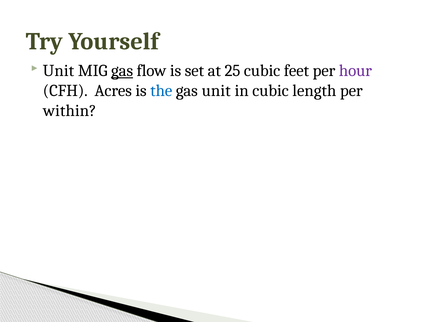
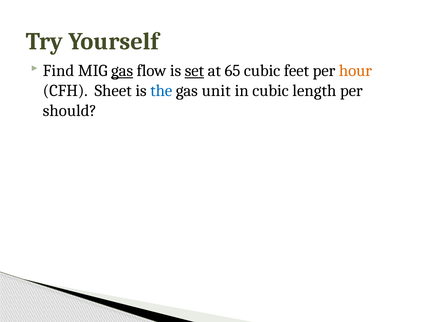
Unit: Unit -> Find (59, 70)
set underline: none -> present (194, 70)
25: 25 -> 65 (232, 70)
hour colour: purple -> orange (355, 70)
Acres: Acres -> Sheet (113, 91)
within: within -> should (70, 111)
